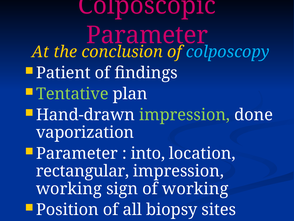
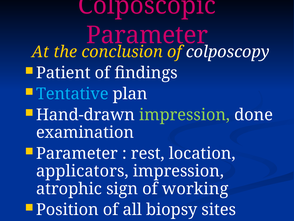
colposcopy colour: light blue -> white (228, 52)
Tentative colour: light green -> light blue (72, 94)
vaporization: vaporization -> examination (85, 132)
into: into -> rest (148, 153)
rectangular: rectangular -> applicators (82, 171)
working: working -> atrophic (69, 188)
